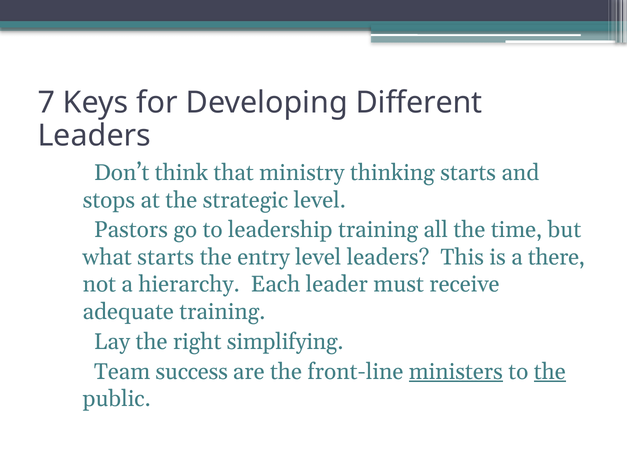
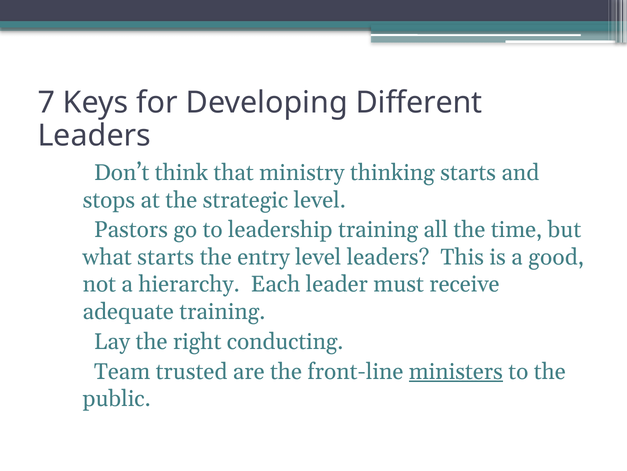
there: there -> good (556, 257)
simplifying: simplifying -> conducting (285, 341)
success: success -> trusted (192, 371)
the underline: present -> none (550, 371)
